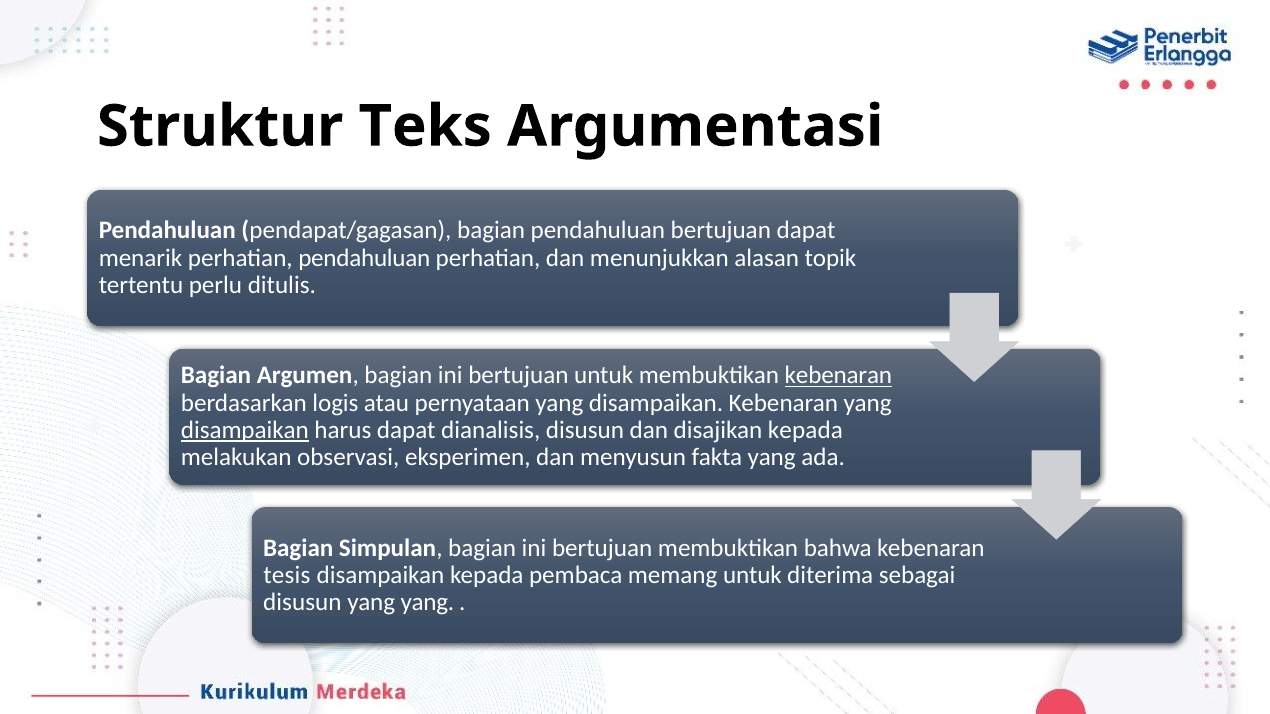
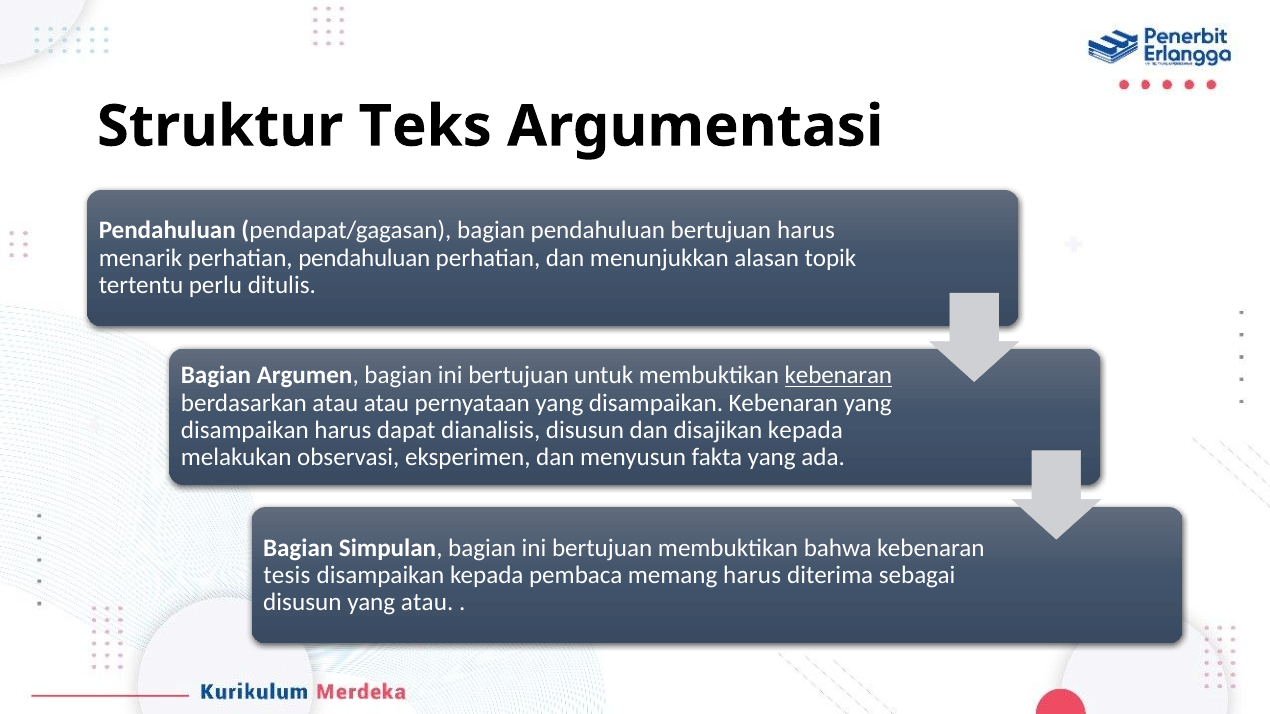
bertujuan dapat: dapat -> harus (806, 231)
berdasarkan logis: logis -> atau (335, 403)
disampaikan underline: present -> none (245, 430)
memang untuk: untuk -> harus (752, 575)
yang yang: yang -> atau (427, 602)
